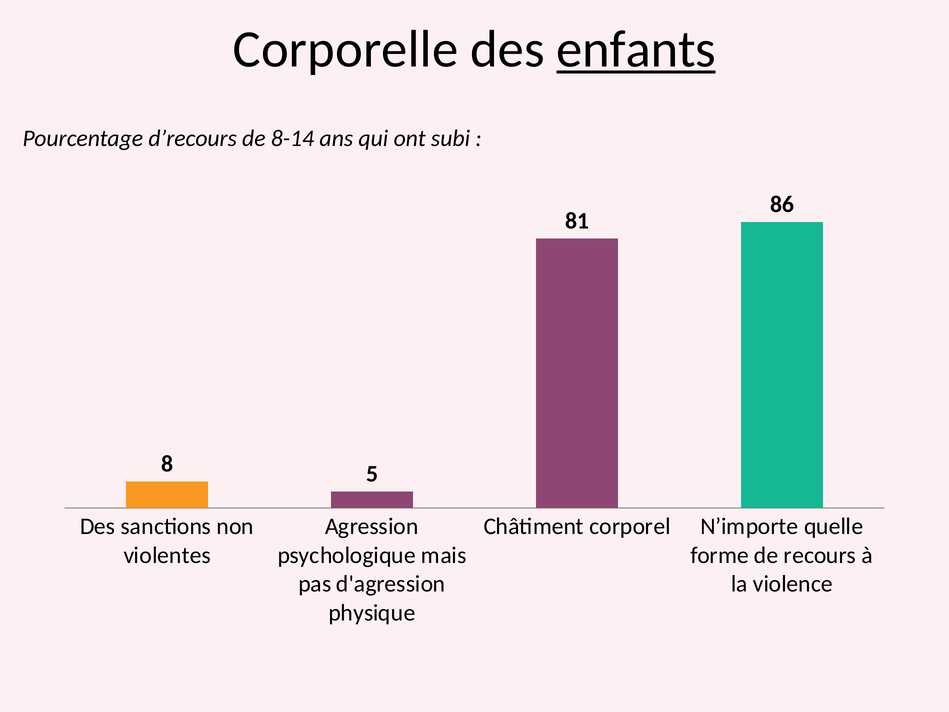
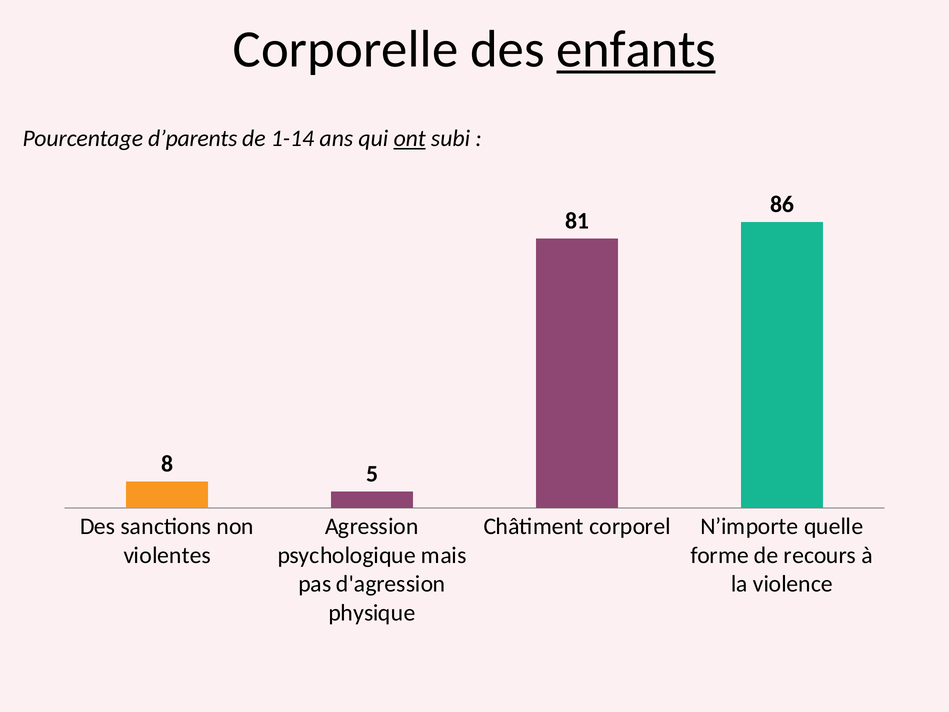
d’recours: d’recours -> d’parents (193, 138)
8-14: 8-14 -> 1-14 (292, 138)
ont underline: none -> present (410, 138)
